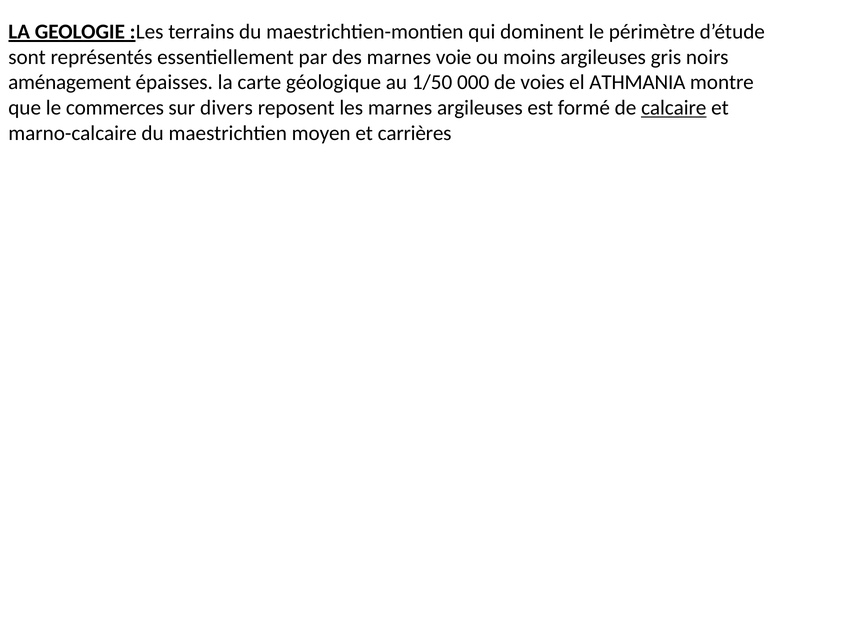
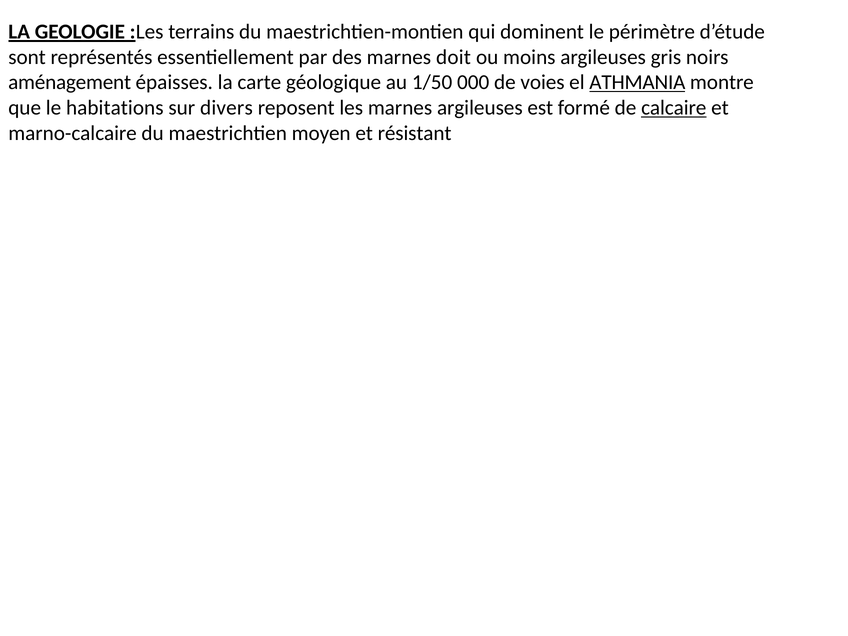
voie: voie -> doit (454, 57)
ATHMANIA underline: none -> present (637, 82)
commerces: commerces -> habitations (115, 108)
carrières: carrières -> résistant (415, 133)
